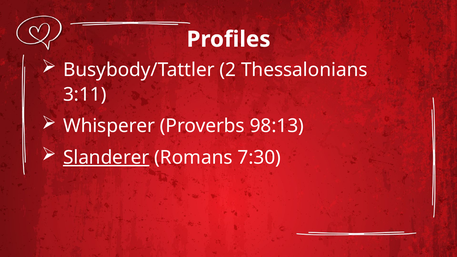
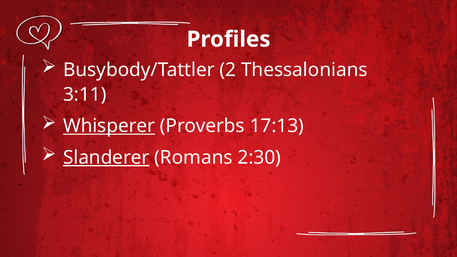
Whisperer underline: none -> present (109, 126)
98:13: 98:13 -> 17:13 (277, 126)
7:30: 7:30 -> 2:30 (259, 158)
